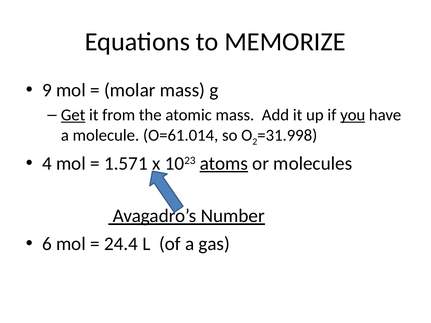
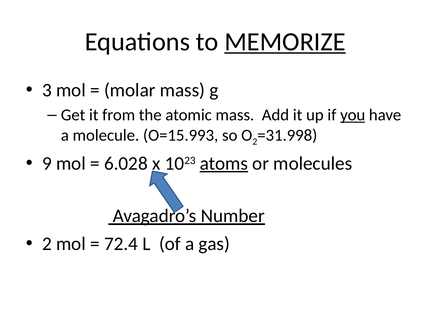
MEMORIZE underline: none -> present (285, 42)
9: 9 -> 3 (47, 90)
Get underline: present -> none (73, 115)
O=61.014: O=61.014 -> O=15.993 (181, 135)
4: 4 -> 9 (47, 164)
1.571: 1.571 -> 6.028 (126, 164)
6: 6 -> 2 (47, 244)
24.4: 24.4 -> 72.4 (121, 244)
